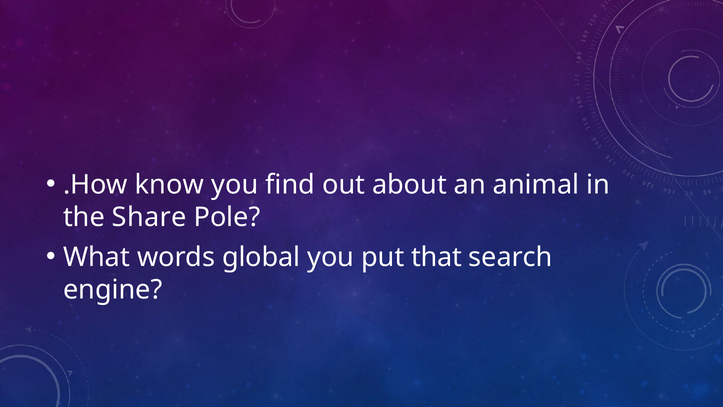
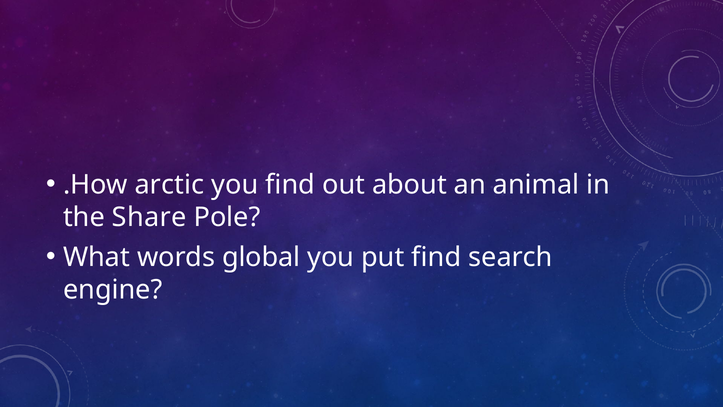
know: know -> arctic (169, 185)
put that: that -> find (436, 257)
